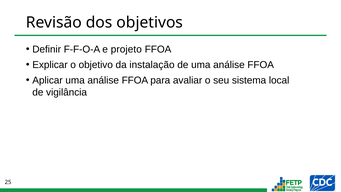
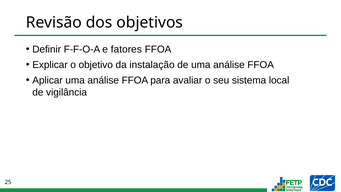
projeto: projeto -> fatores (126, 49)
